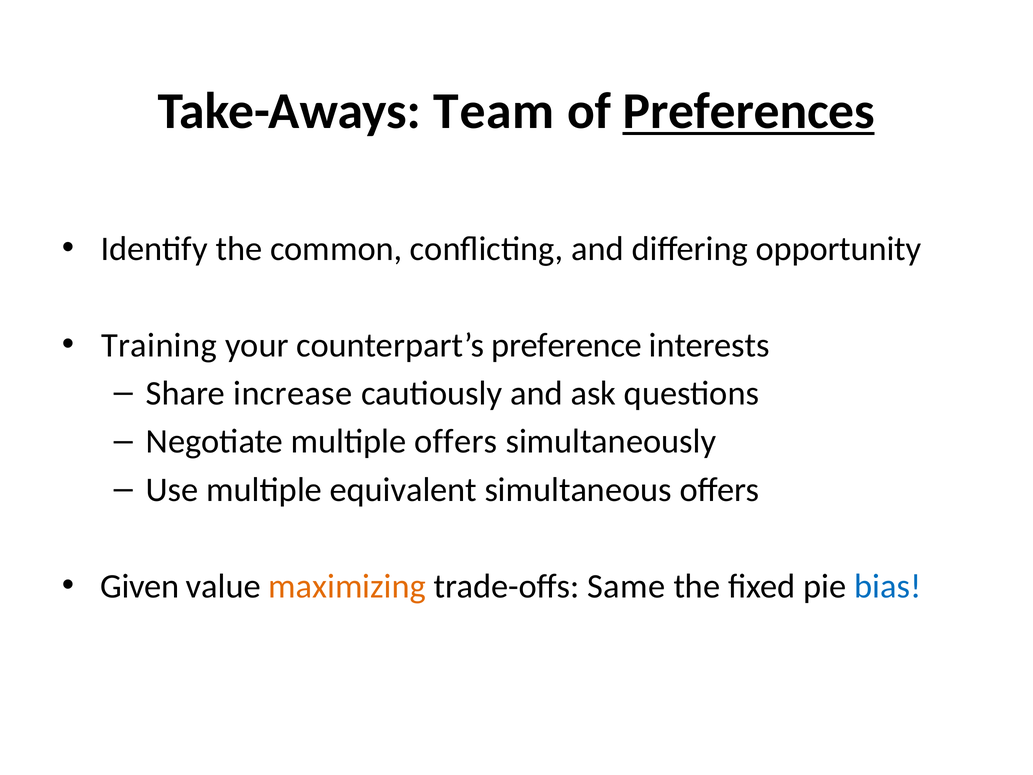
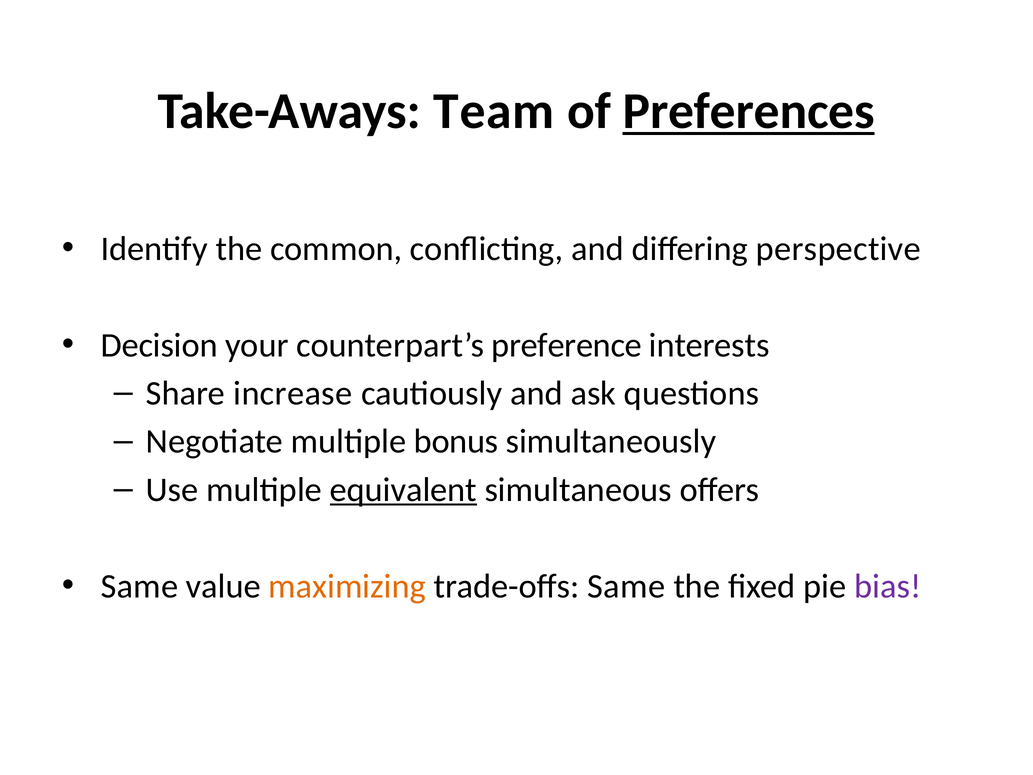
opportunity: opportunity -> perspective (838, 249)
Training: Training -> Decision (159, 345)
multiple offers: offers -> bonus (456, 441)
equivalent underline: none -> present (403, 490)
Given: Given -> Same (139, 586)
bias colour: blue -> purple (888, 586)
